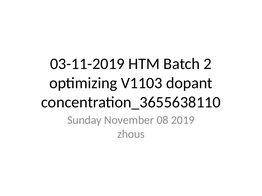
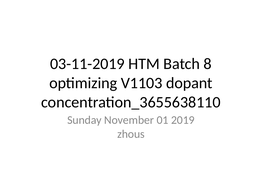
2: 2 -> 8 (208, 64)
08: 08 -> 01 (163, 120)
